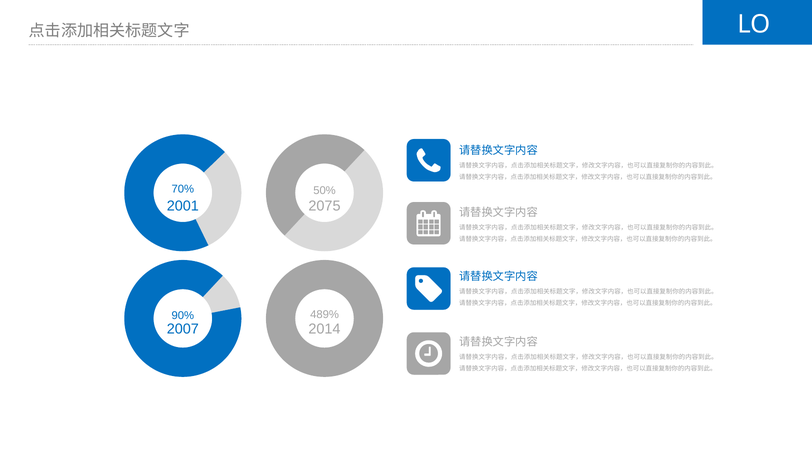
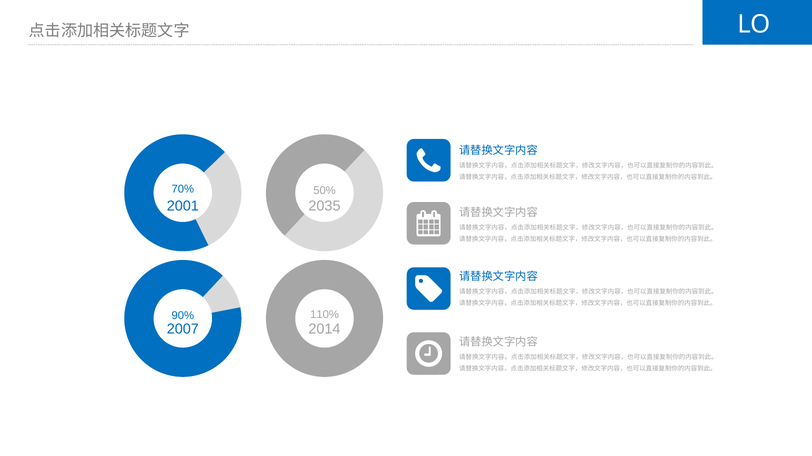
2075: 2075 -> 2035 (324, 206)
489%: 489% -> 110% (325, 315)
